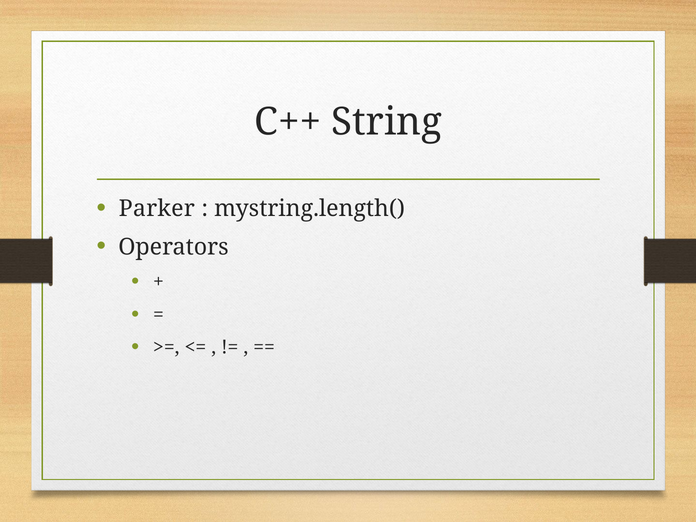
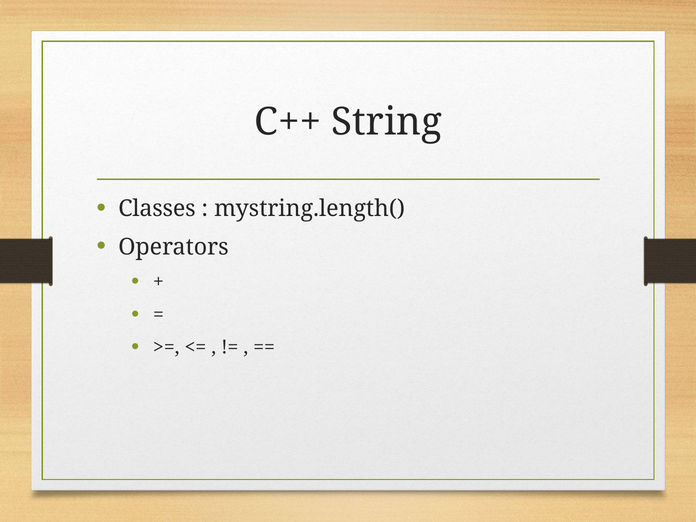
Parker: Parker -> Classes (157, 209)
